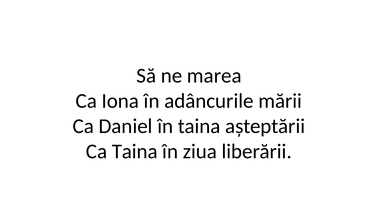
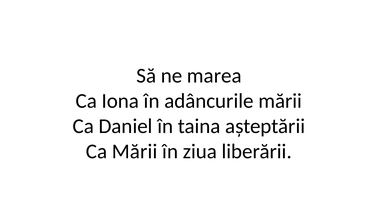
Ca Taina: Taina -> Mării (135, 151)
